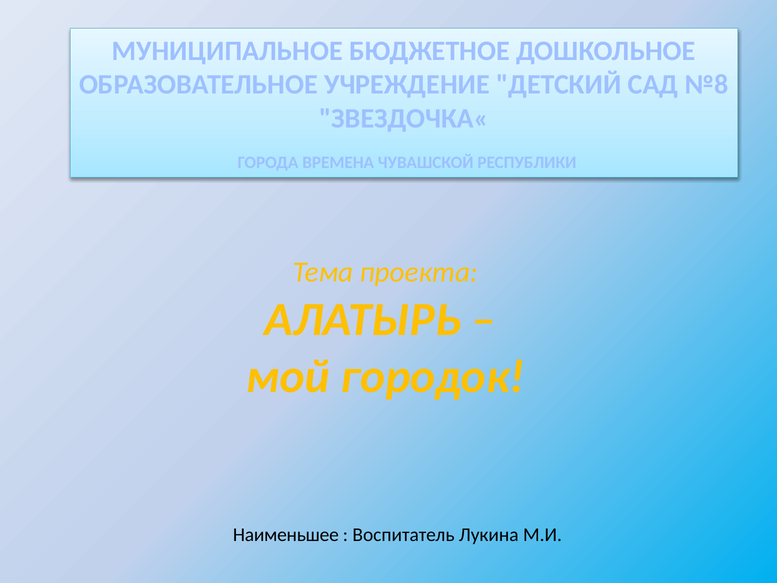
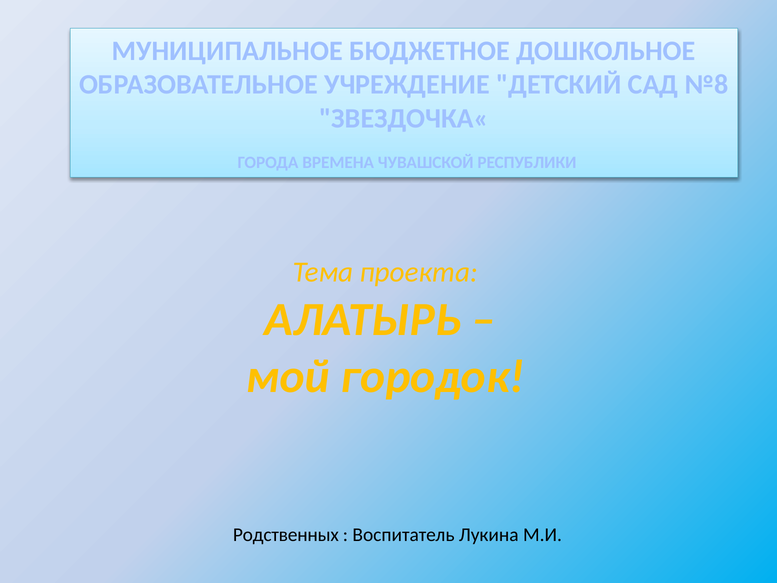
Наименьшее: Наименьшее -> Родственных (286, 535)
